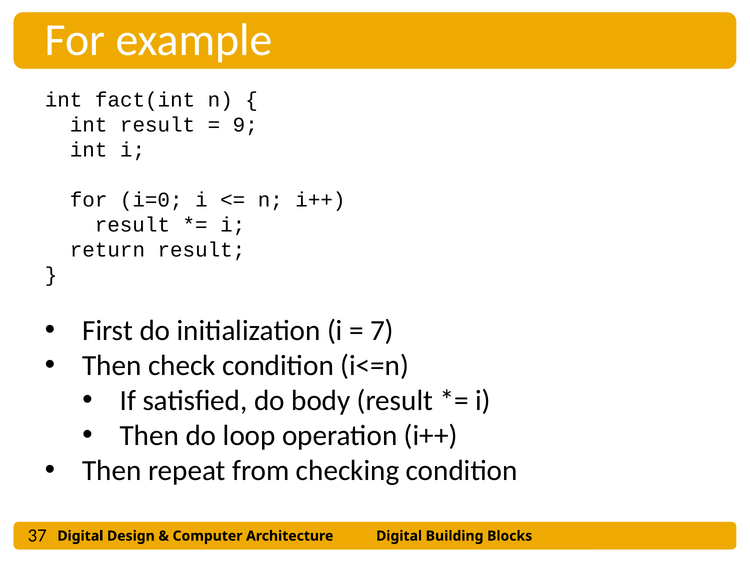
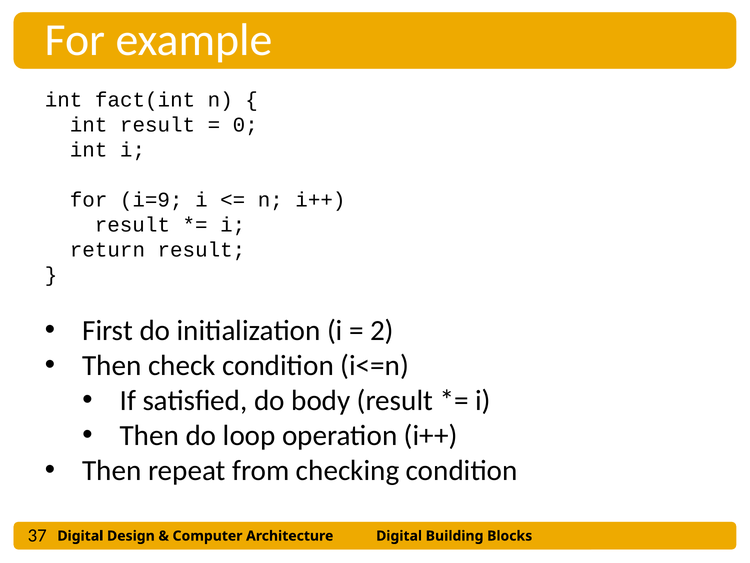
9: 9 -> 0 (245, 125)
i=0: i=0 -> i=9 (151, 200)
7: 7 -> 2 (382, 330)
